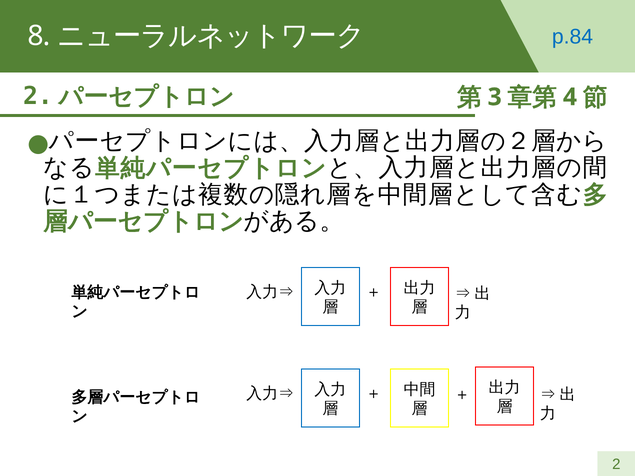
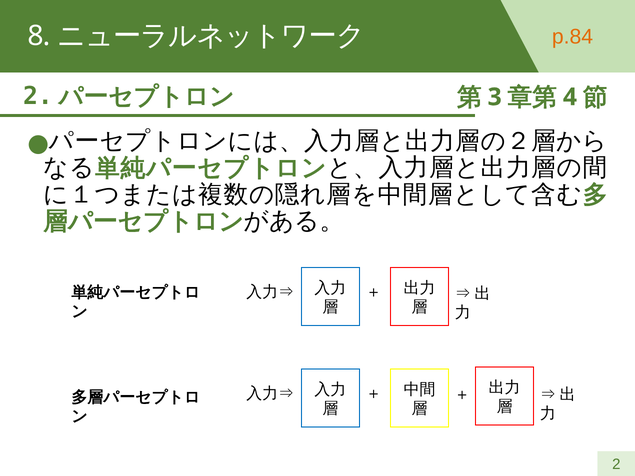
p.84 colour: blue -> orange (572, 37)
